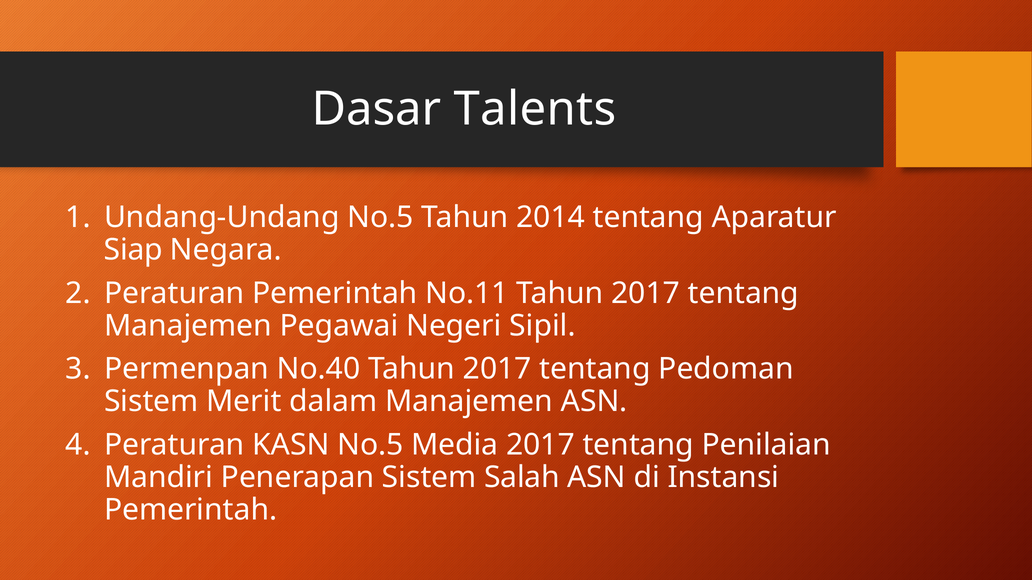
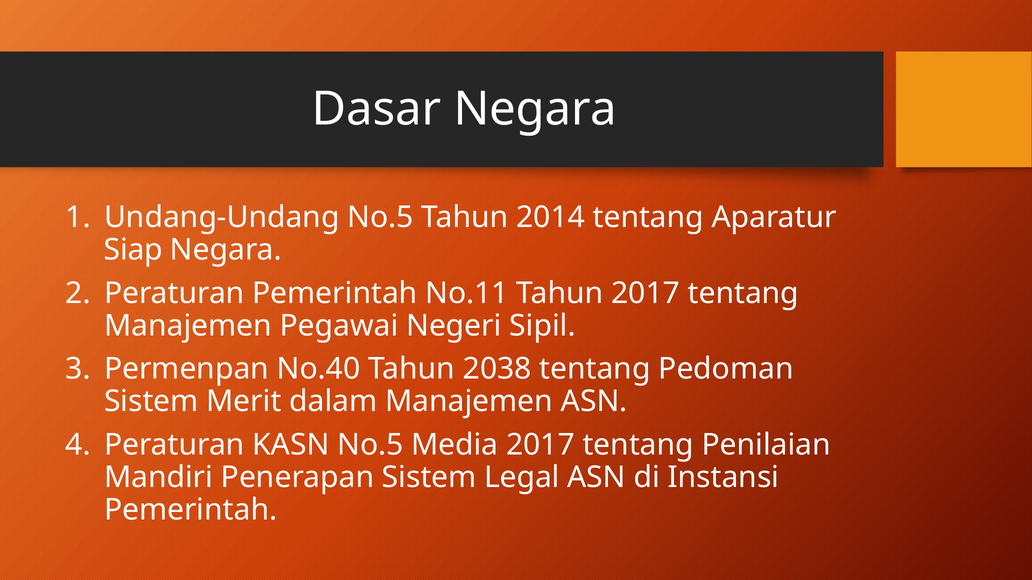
Dasar Talents: Talents -> Negara (535, 109)
No.40 Tahun 2017: 2017 -> 2038 (497, 369)
Salah: Salah -> Legal (522, 478)
